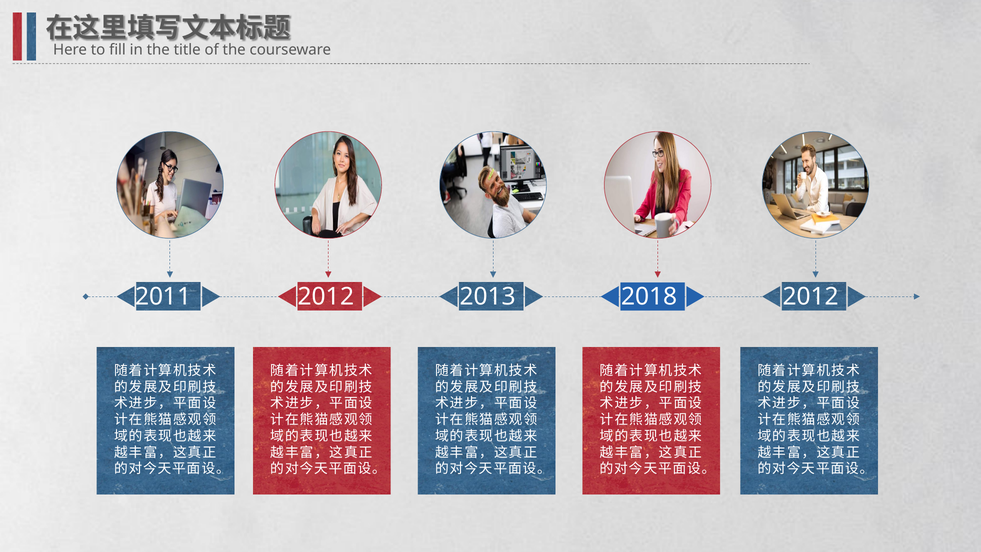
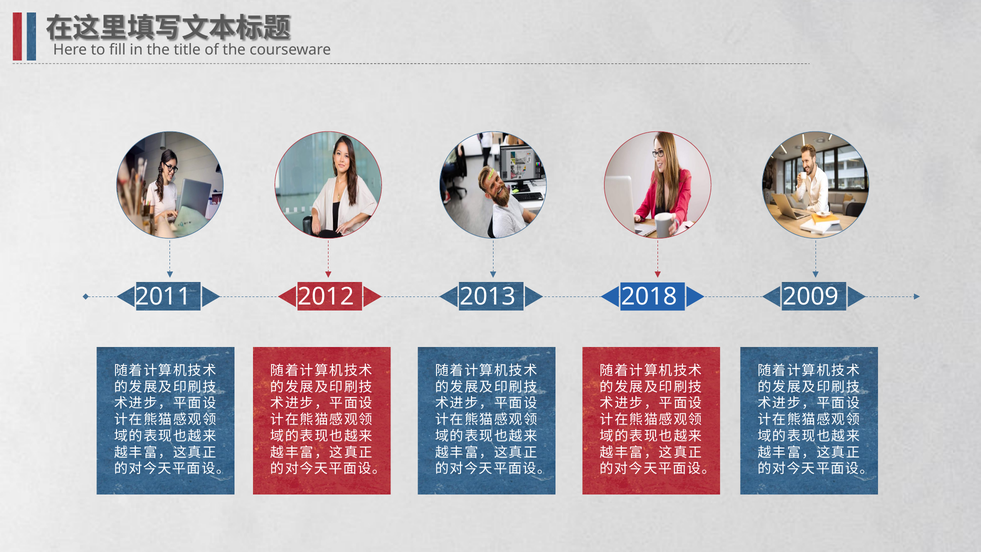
2018 2012: 2012 -> 2009 (811, 297)
